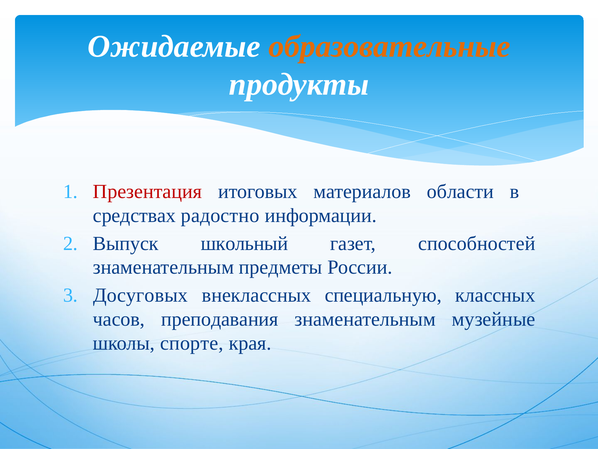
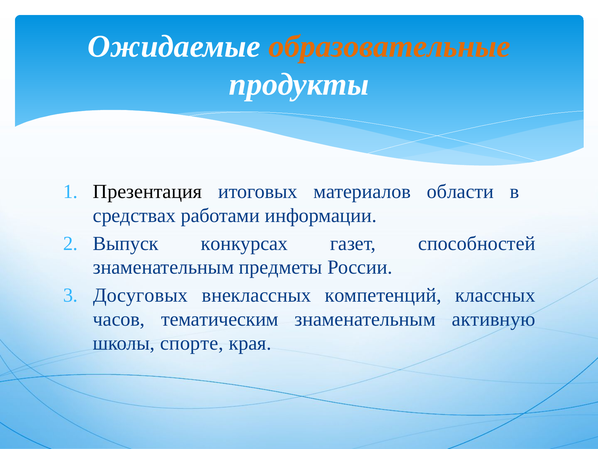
Презентация colour: red -> black (147, 191)
радостно: радостно -> работами (220, 215)
школьный: школьный -> конкурсах (244, 243)
специальную: специальную -> компетенций (383, 295)
преподавания: преподавания -> тематическим (220, 319)
музейные: музейные -> активную (494, 319)
